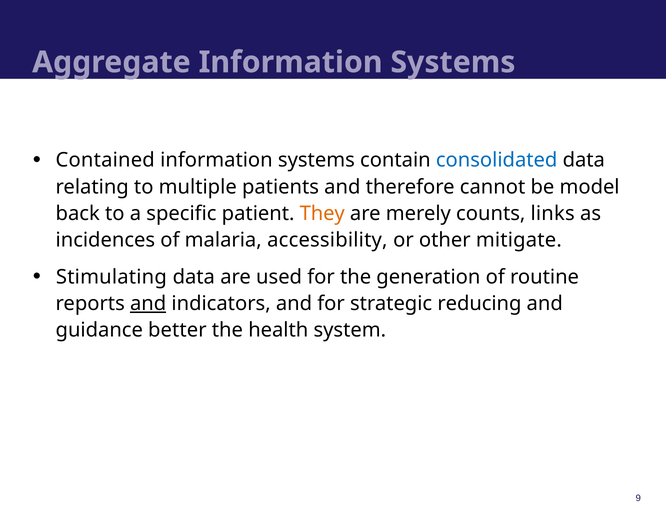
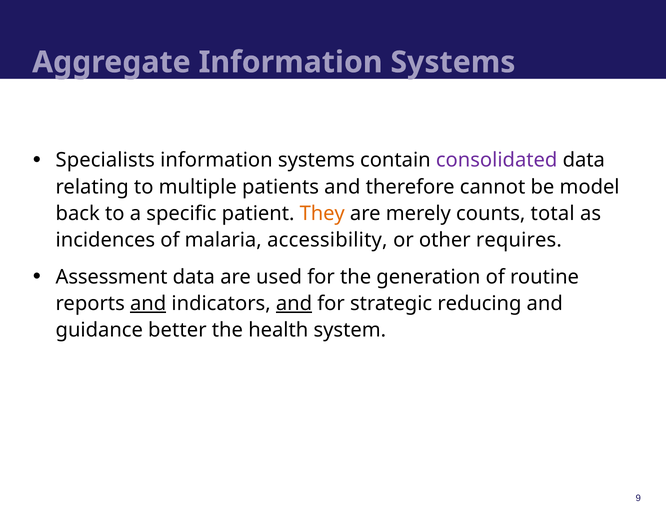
Contained: Contained -> Specialists (105, 160)
consolidated colour: blue -> purple (497, 160)
links: links -> total (553, 213)
mitigate: mitigate -> requires (519, 240)
Stimulating: Stimulating -> Assessment (112, 277)
and underline: none -> present (294, 303)
